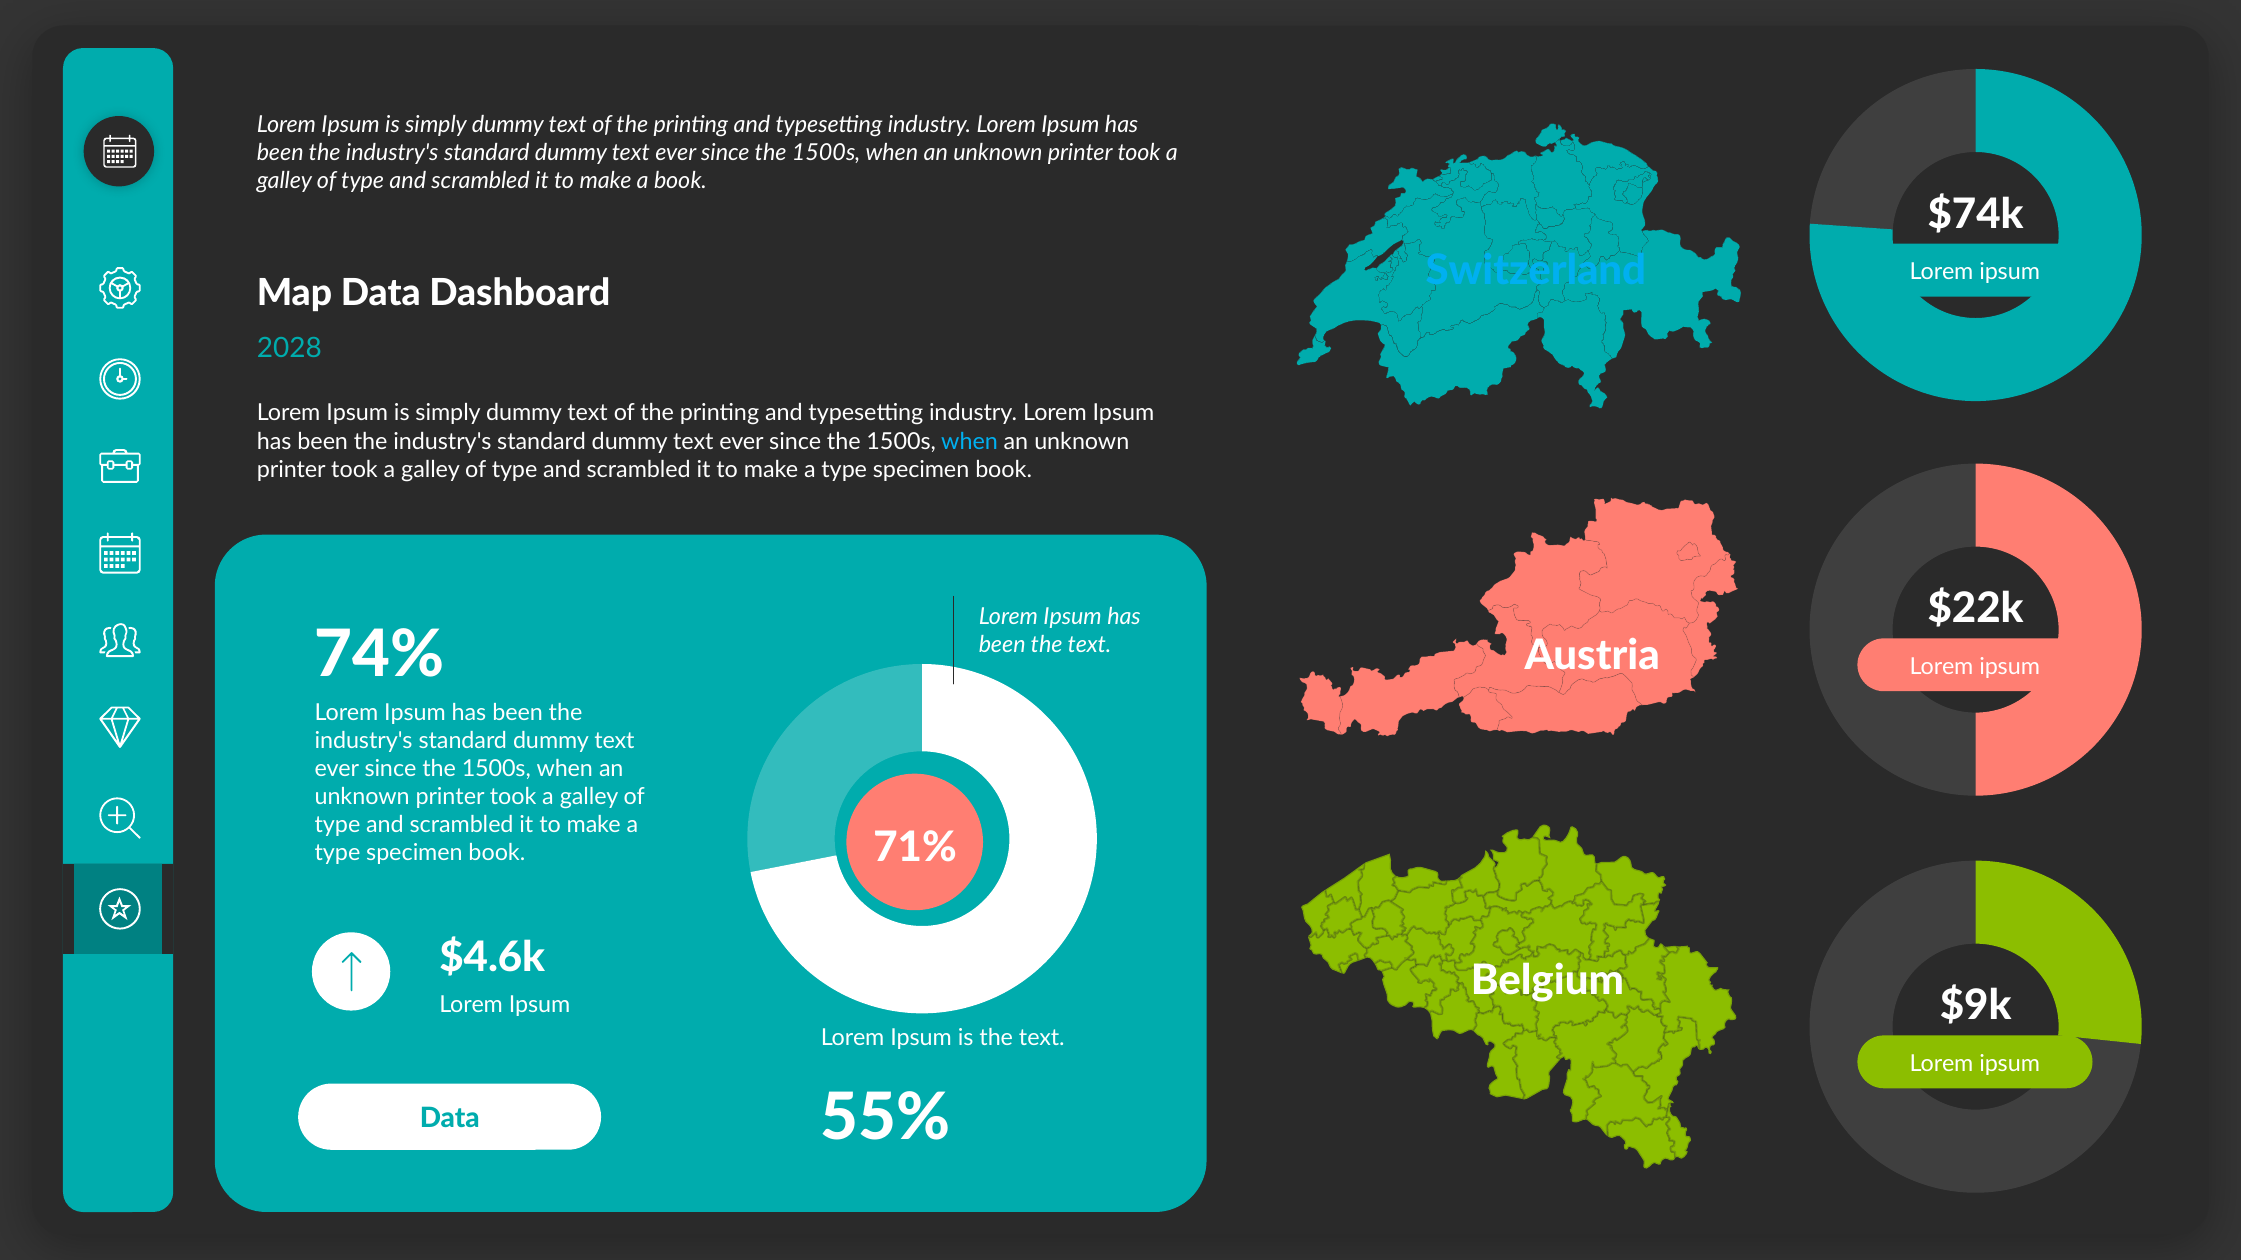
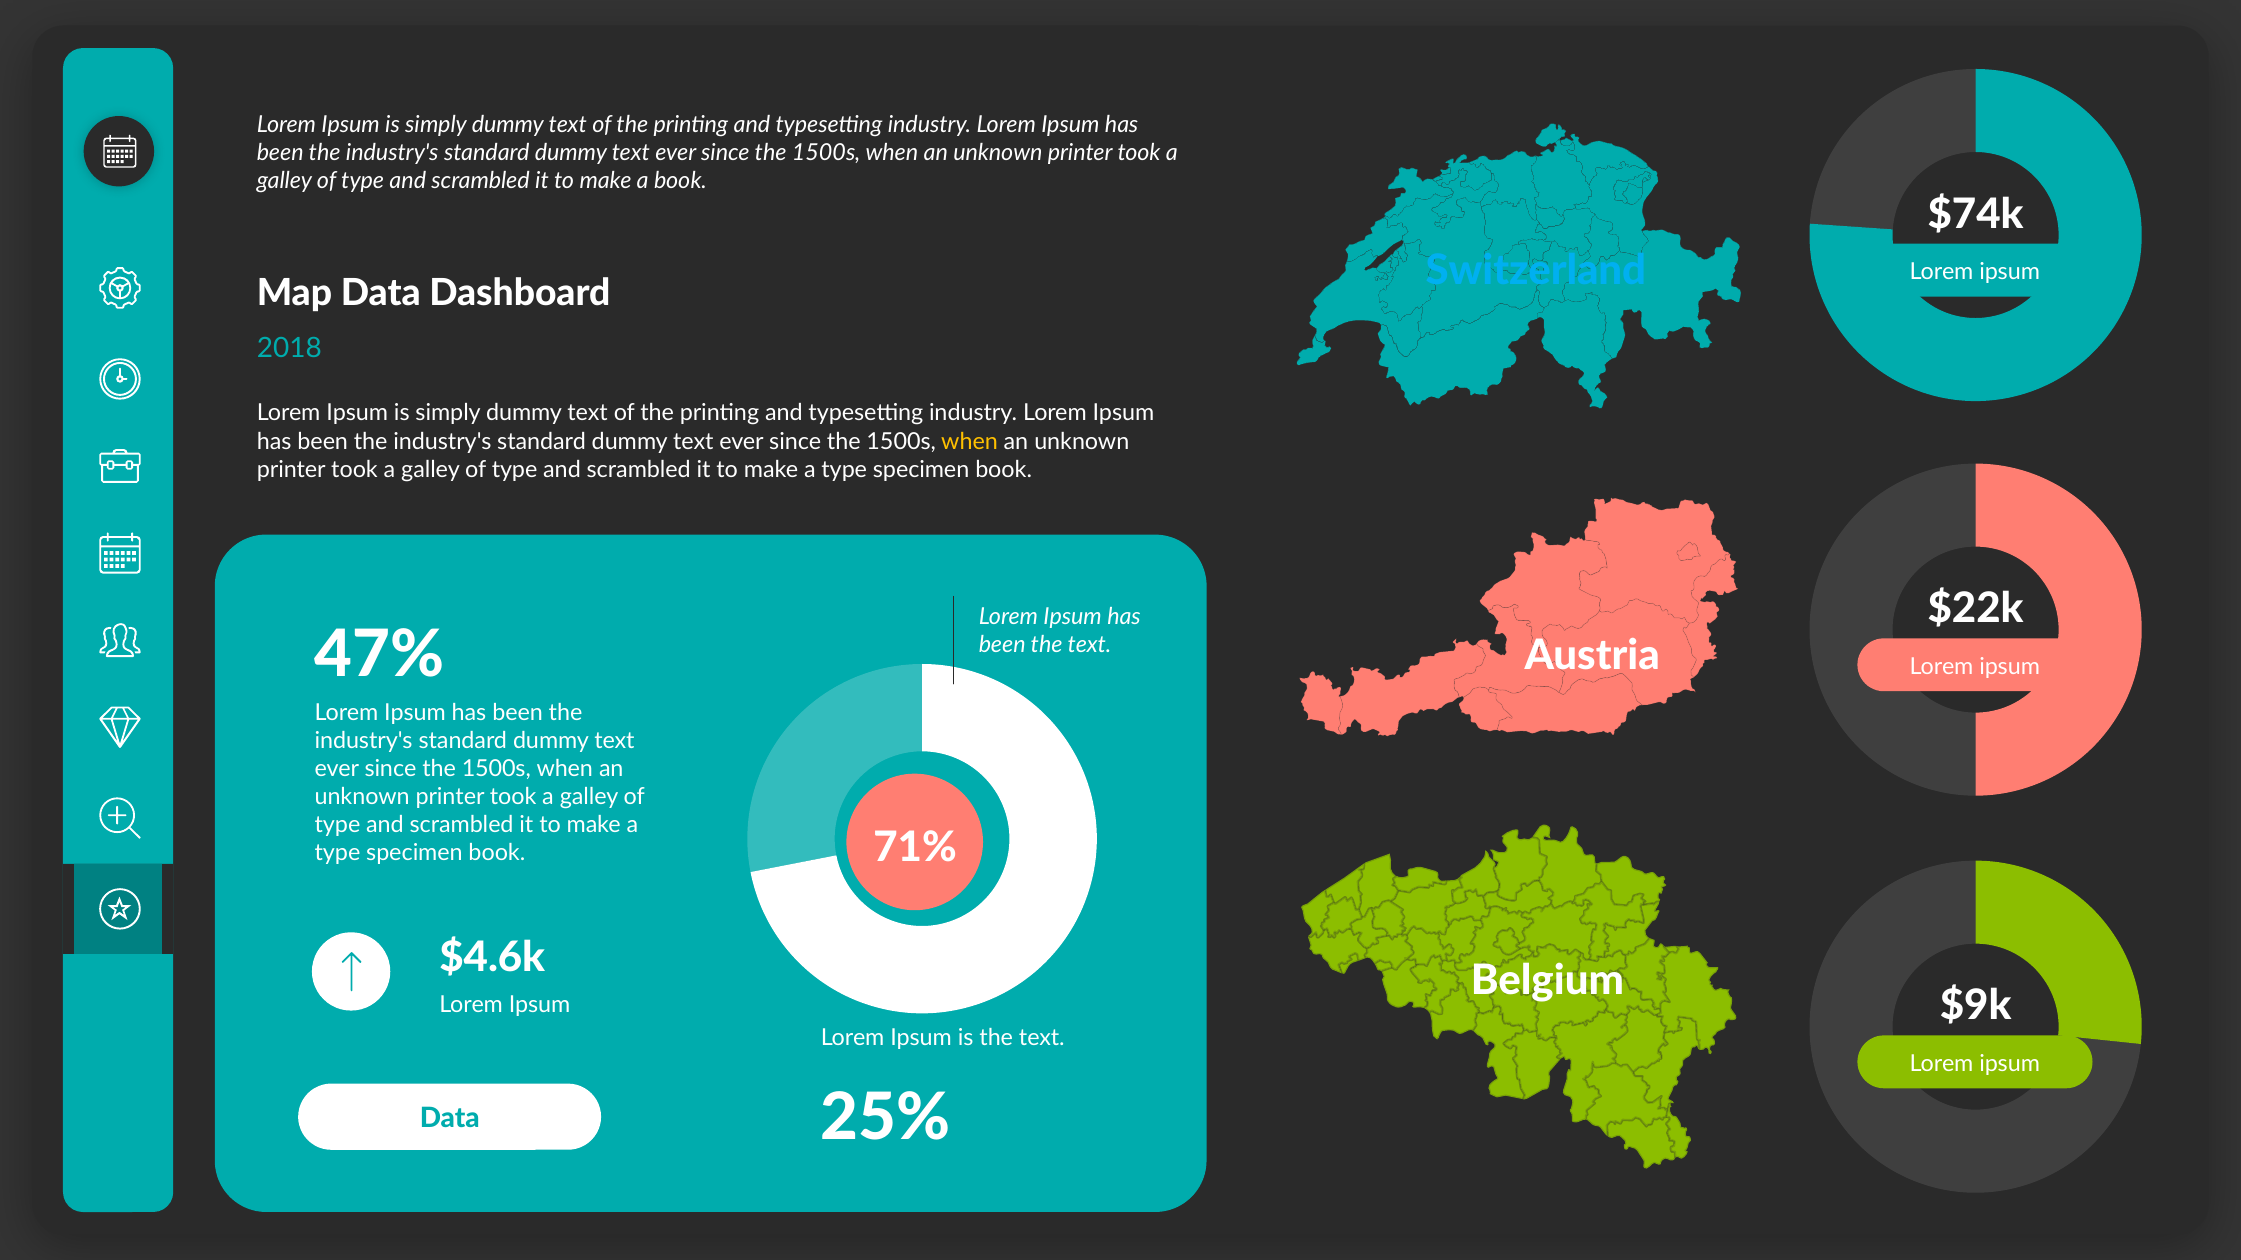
2028: 2028 -> 2018 (289, 348)
when colour: light blue -> yellow (970, 442)
74%: 74% -> 47% (380, 655)
55%: 55% -> 25% (886, 1118)
